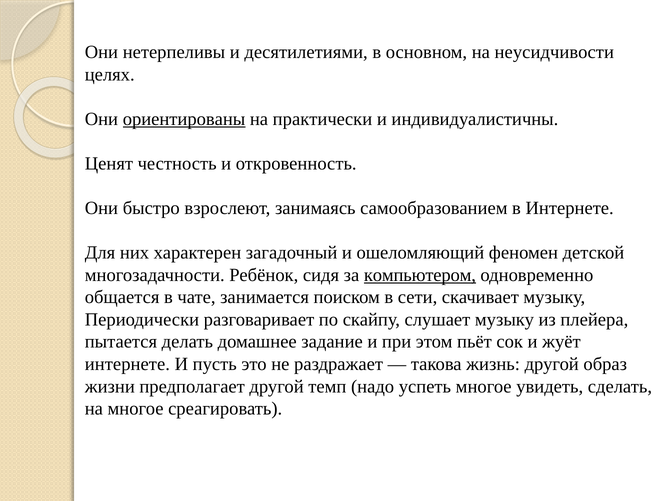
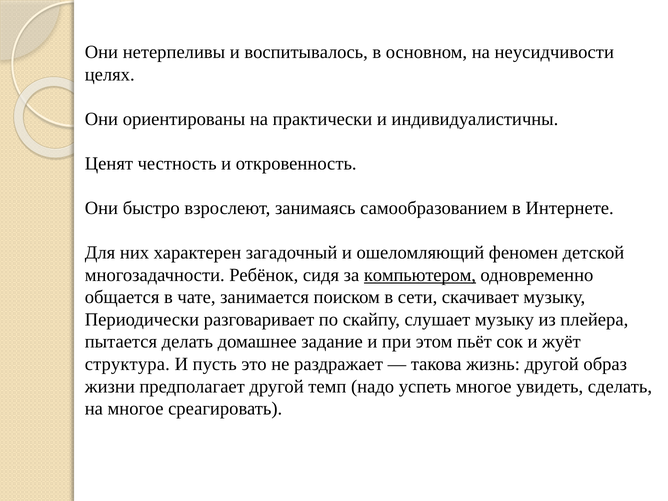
десятилетиями: десятилетиями -> воспитывалось (306, 52)
ориентированы underline: present -> none (184, 119)
интернете: интернете -> структура (127, 364)
